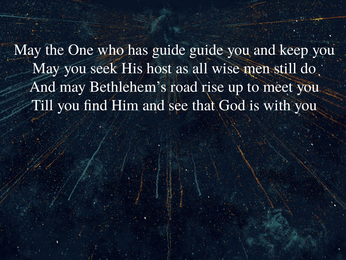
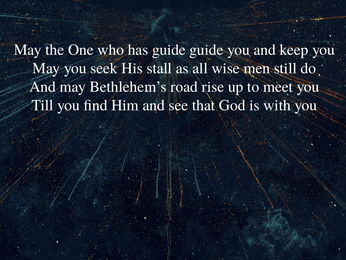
host: host -> stall (159, 68)
